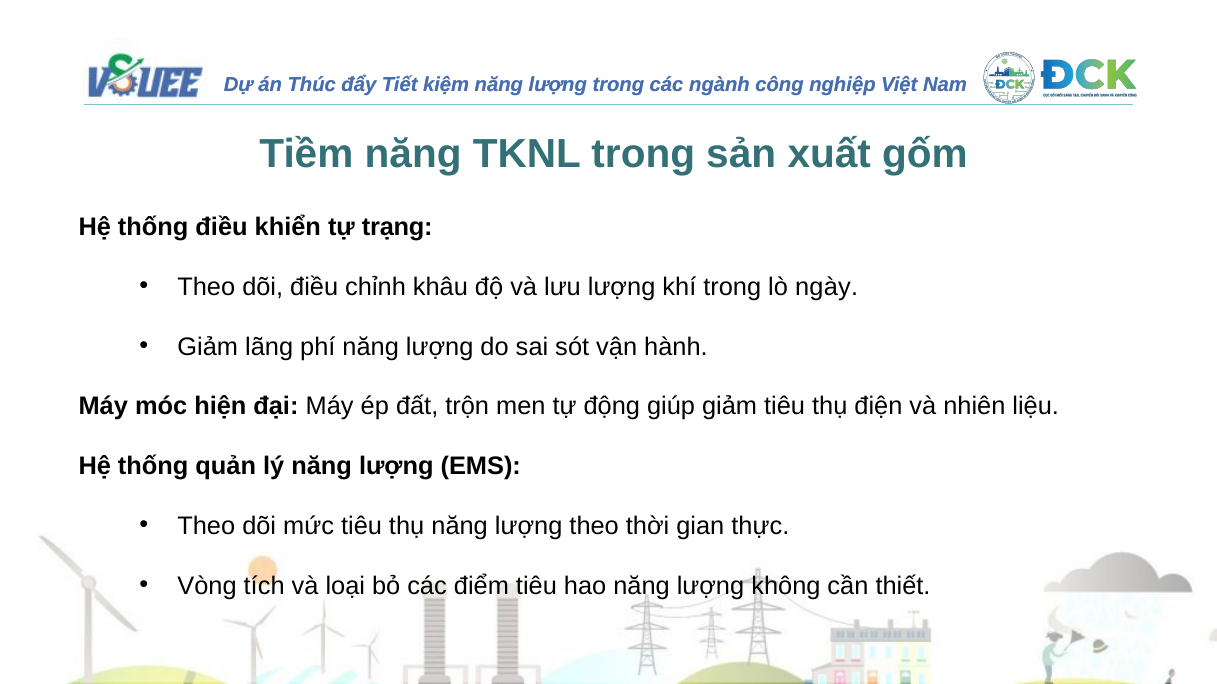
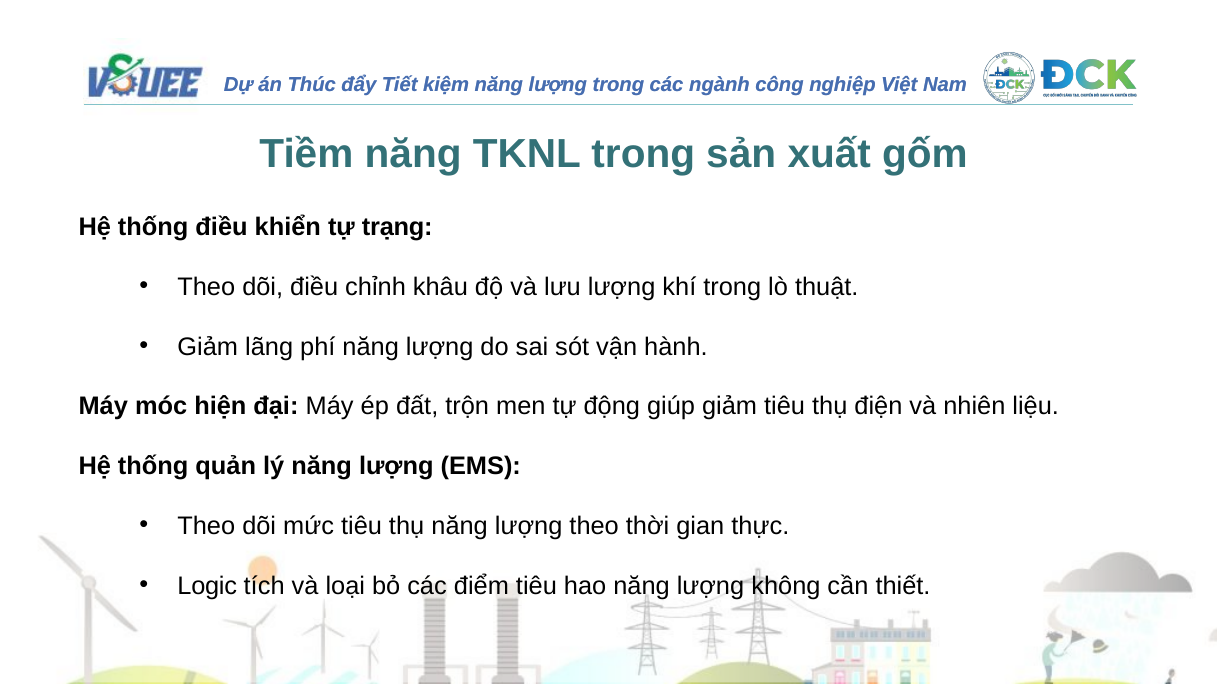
ngày: ngày -> thuật (827, 287)
Vòng: Vòng -> Logic (207, 586)
